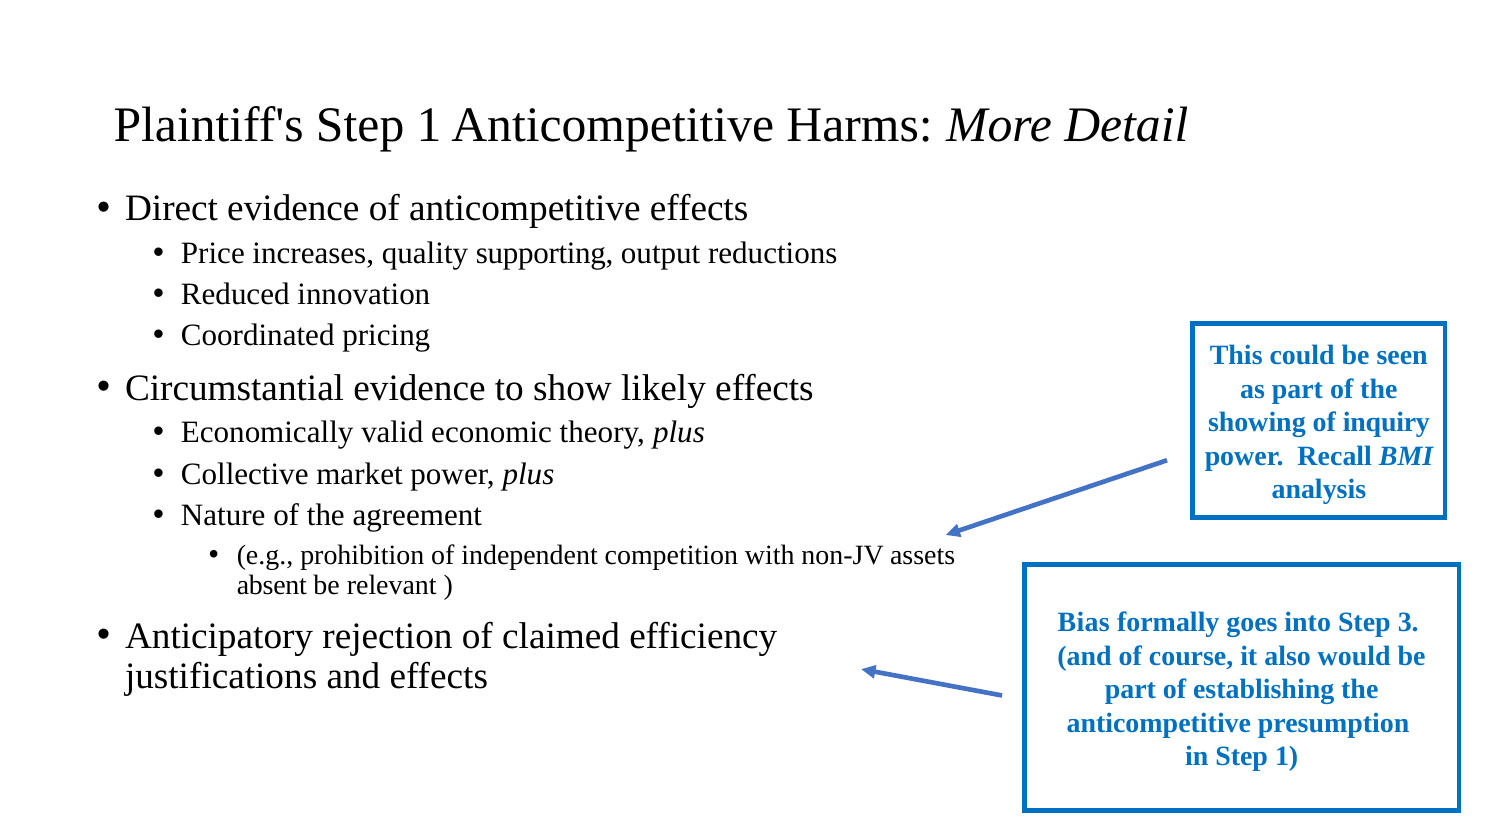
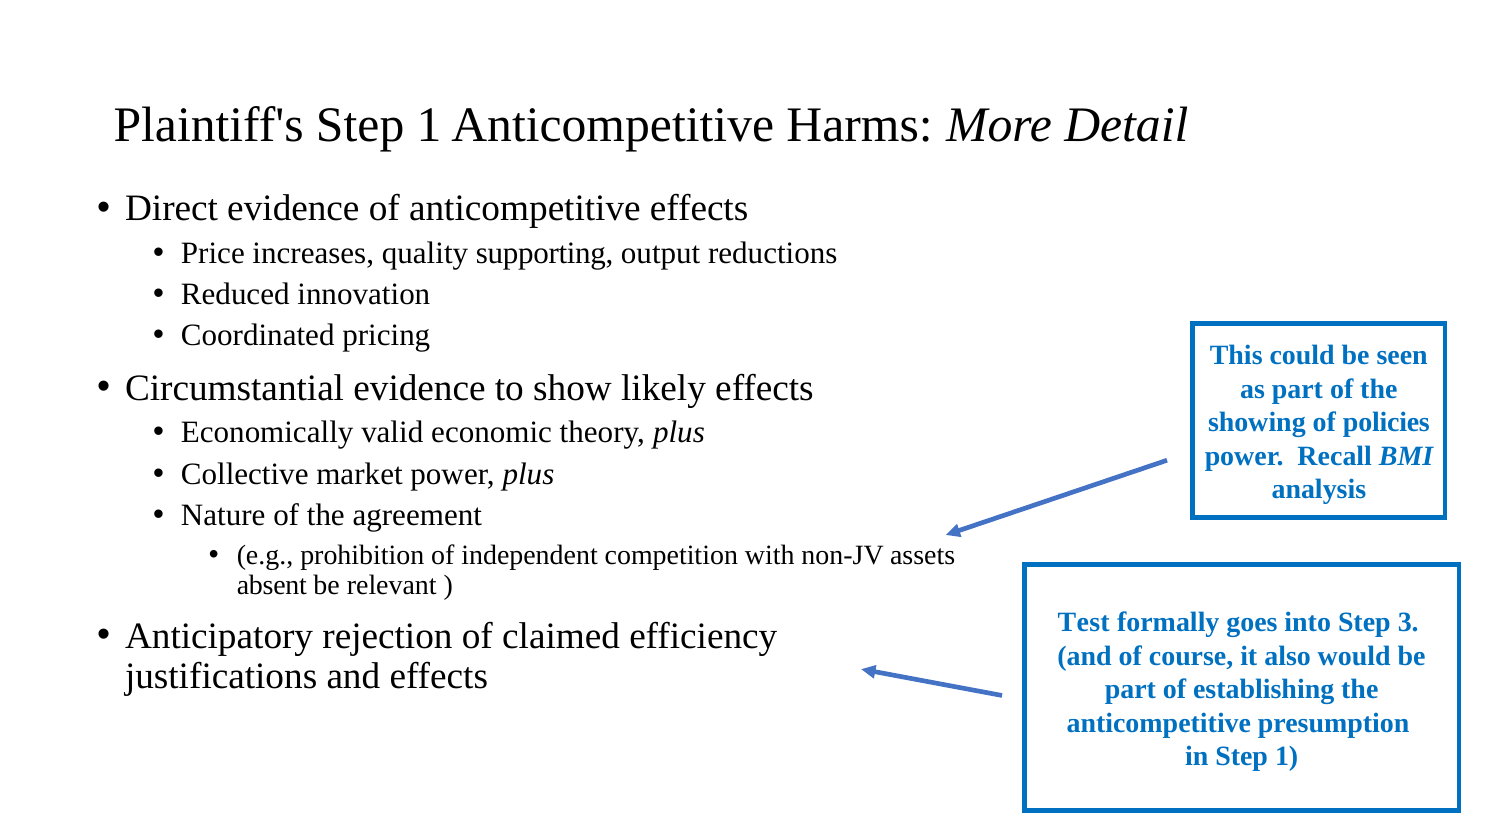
inquiry: inquiry -> policies (1386, 423)
Bias: Bias -> Test (1084, 623)
